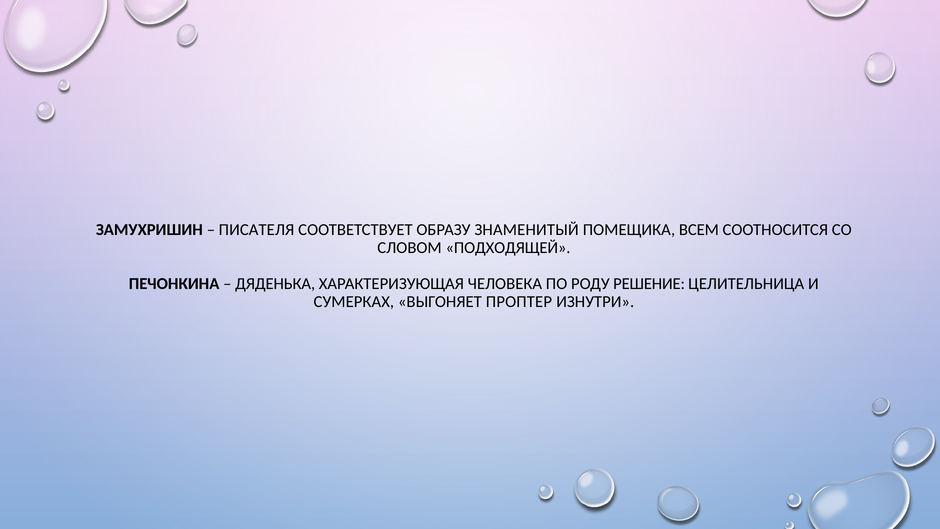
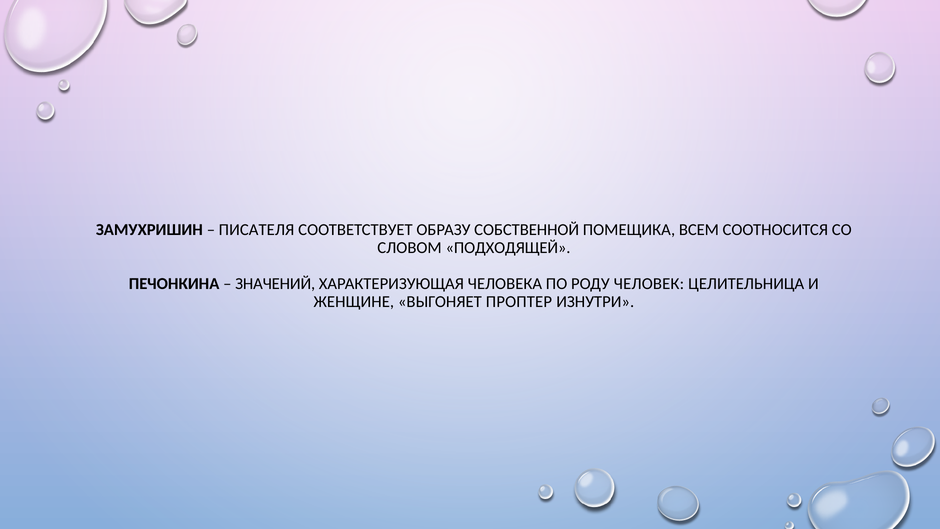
ЗНАМЕНИТЫЙ: ЗНАМЕНИТЫЙ -> СОБСТВЕННОЙ (527, 229)
ДЯДЕНЬКА: ДЯДЕНЬКА -> ЗНАЧЕНИЙ (275, 283)
РЕШЕНИЕ: РЕШЕНИЕ -> ЧЕЛОВЕК (649, 283)
СУМЕРКАХ: СУМЕРКАХ -> ЖЕНЩИНЕ (354, 301)
